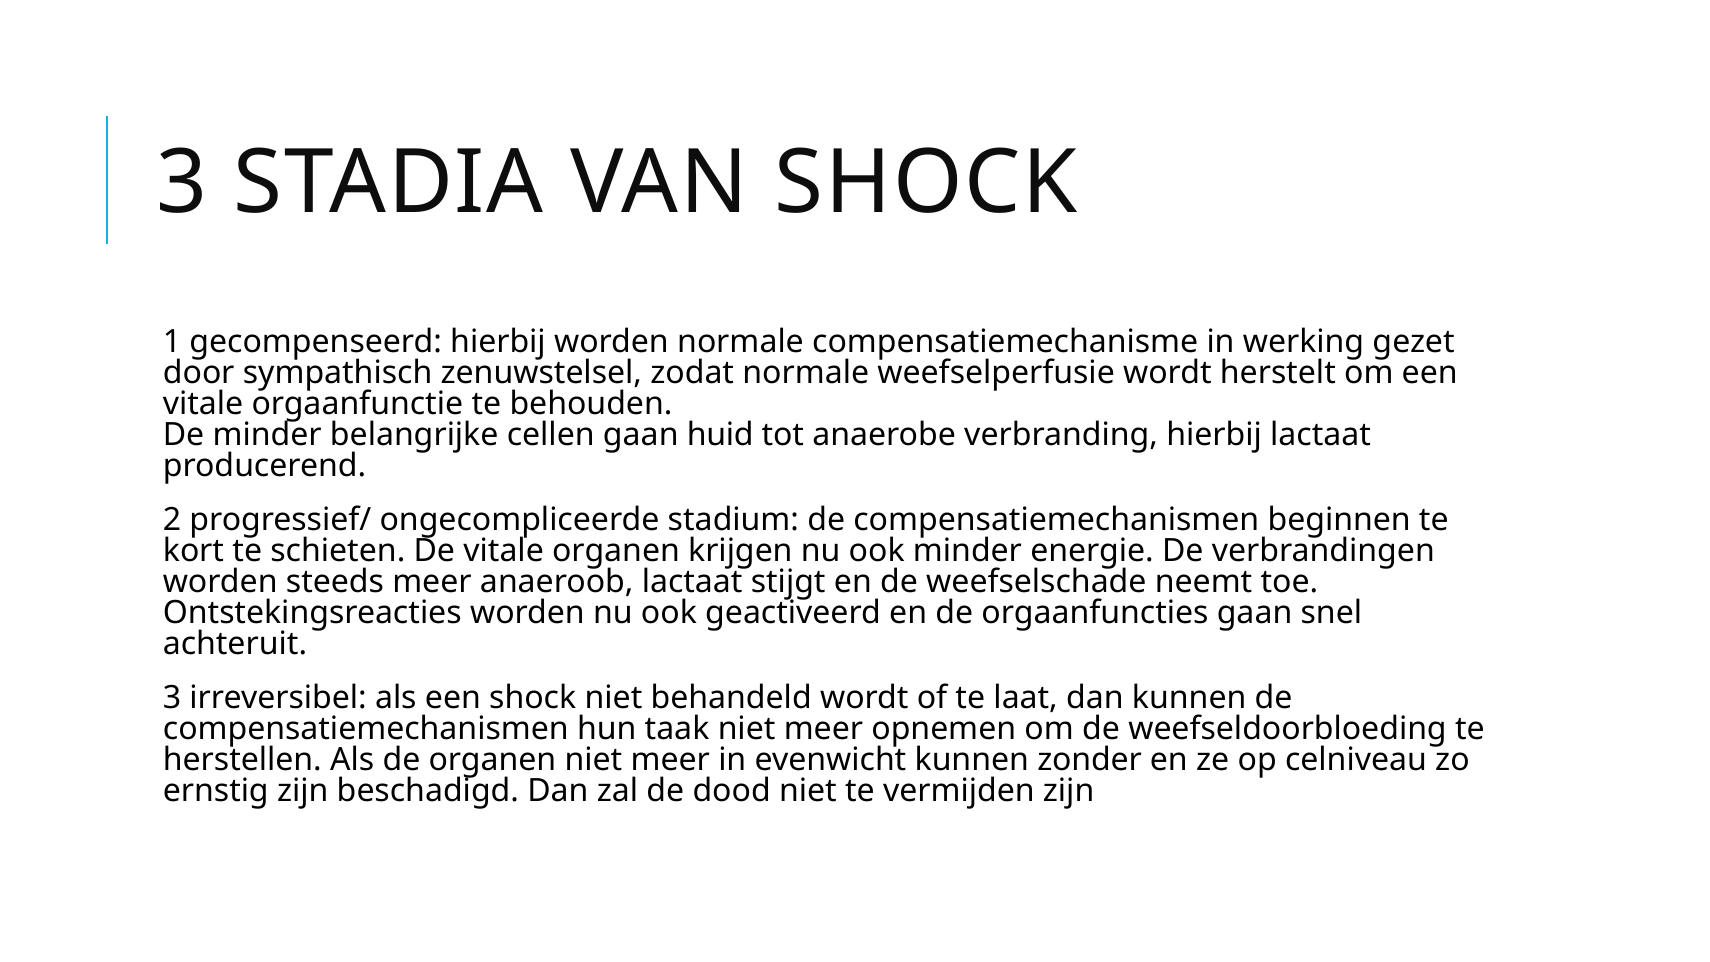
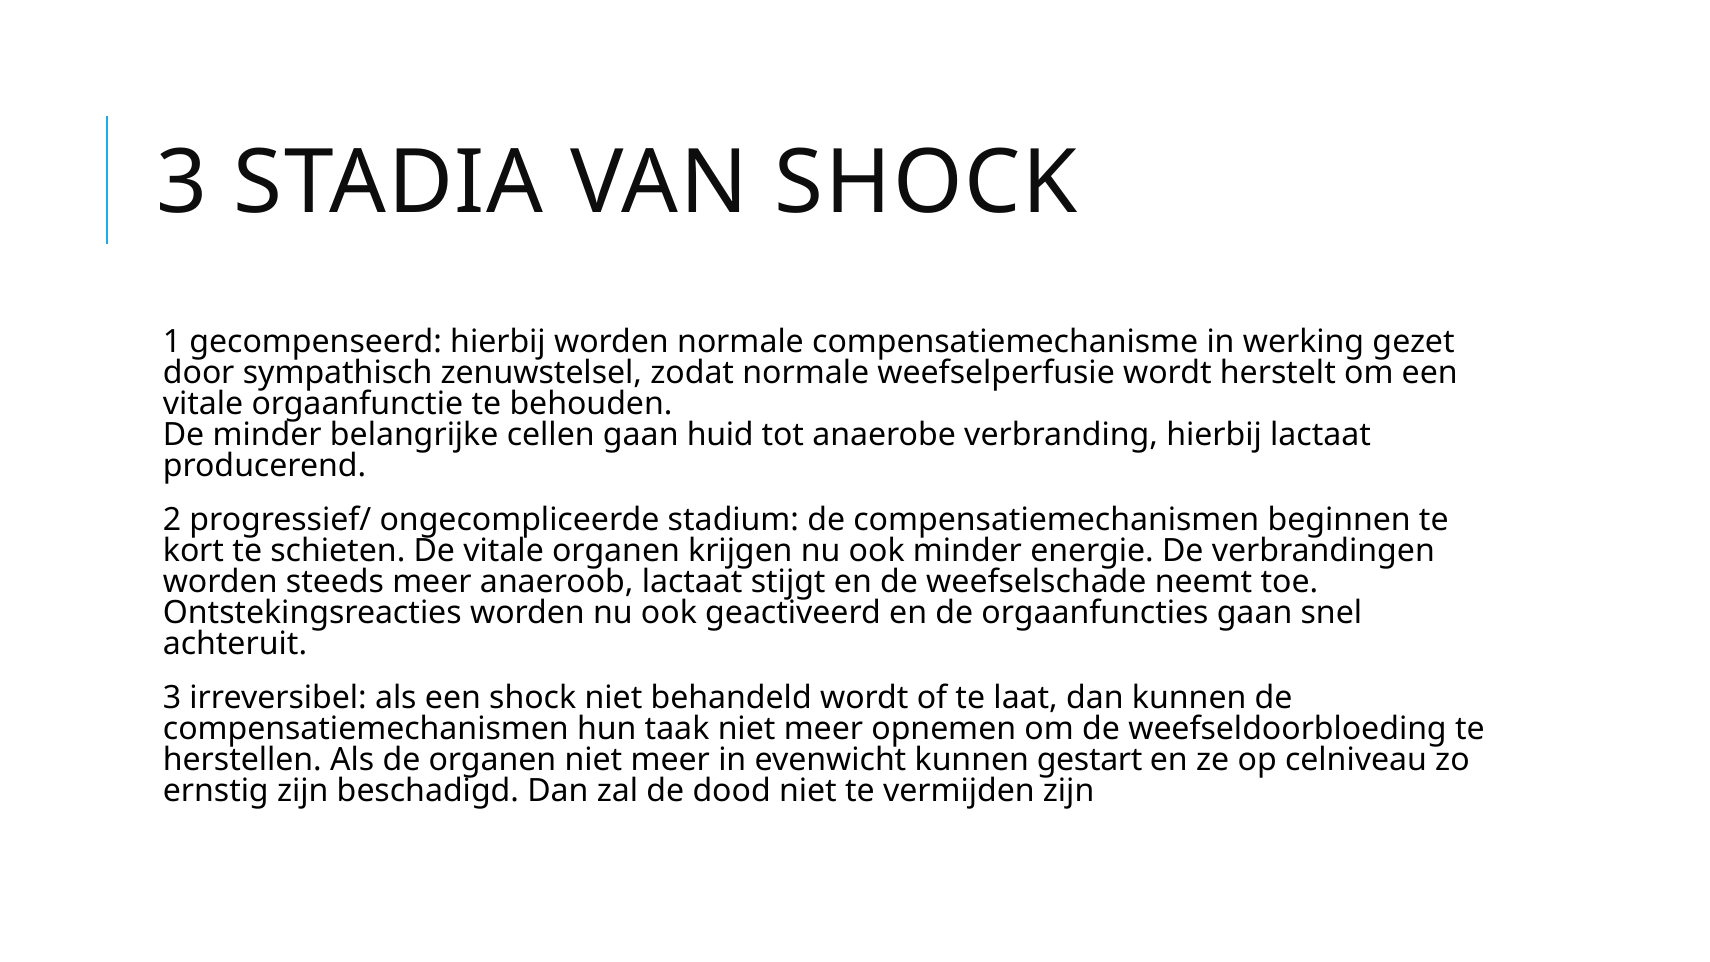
zonder: zonder -> gestart (1090, 760)
